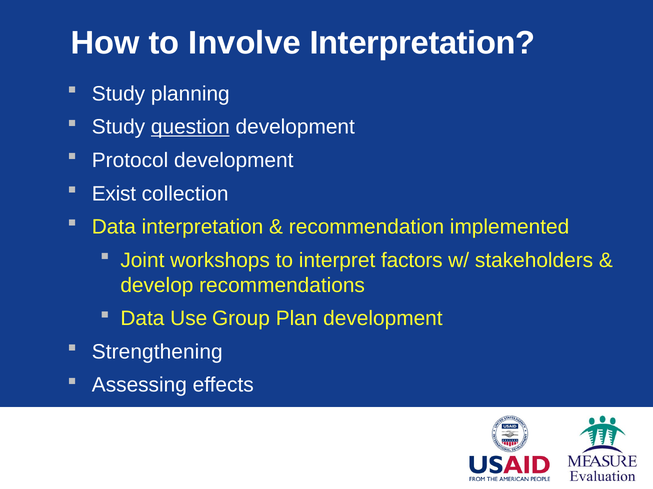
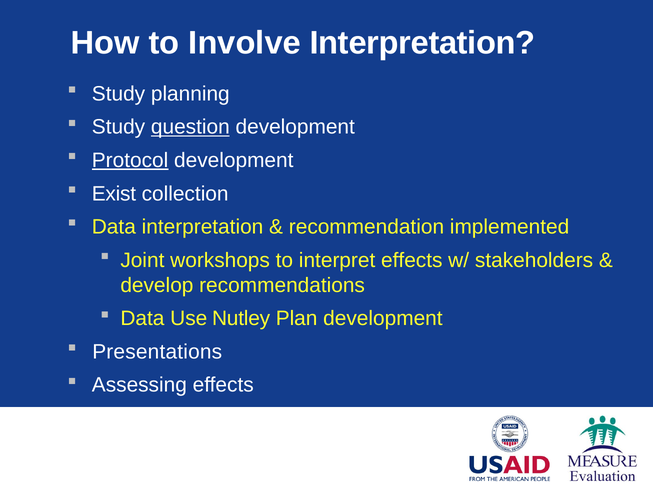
Protocol underline: none -> present (130, 161)
interpret factors: factors -> effects (412, 261)
Group: Group -> Nutley (241, 319)
Strengthening: Strengthening -> Presentations (157, 352)
